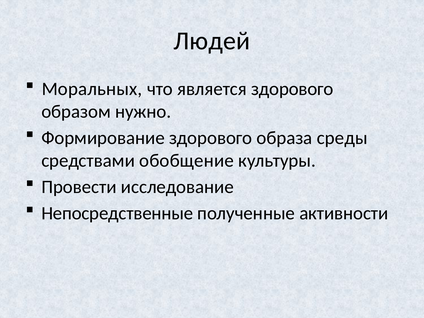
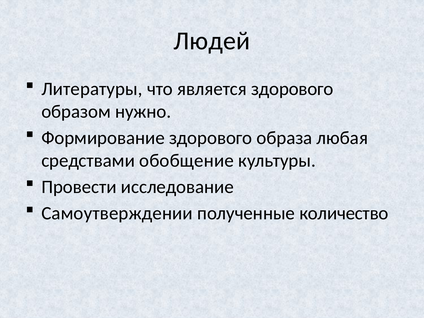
Моральных: Моральных -> Литературы (92, 89)
среды: среды -> любая (342, 138)
Непосредственные: Непосредственные -> Самоутверждении (117, 213)
активности: активности -> количество (344, 213)
